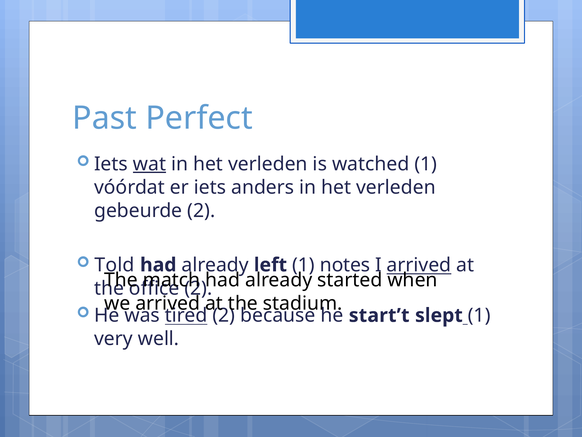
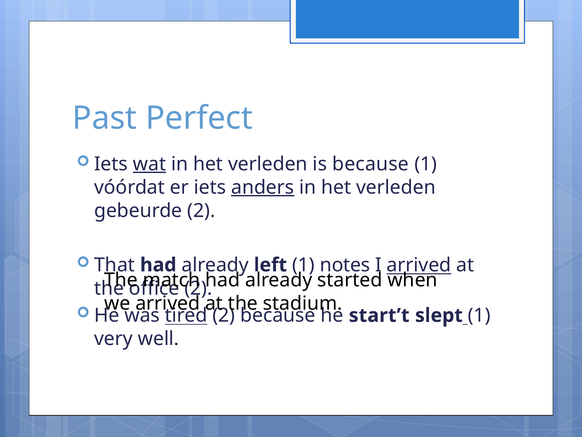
is watched: watched -> because (371, 164)
anders underline: none -> present (263, 187)
Told: Told -> That (115, 265)
